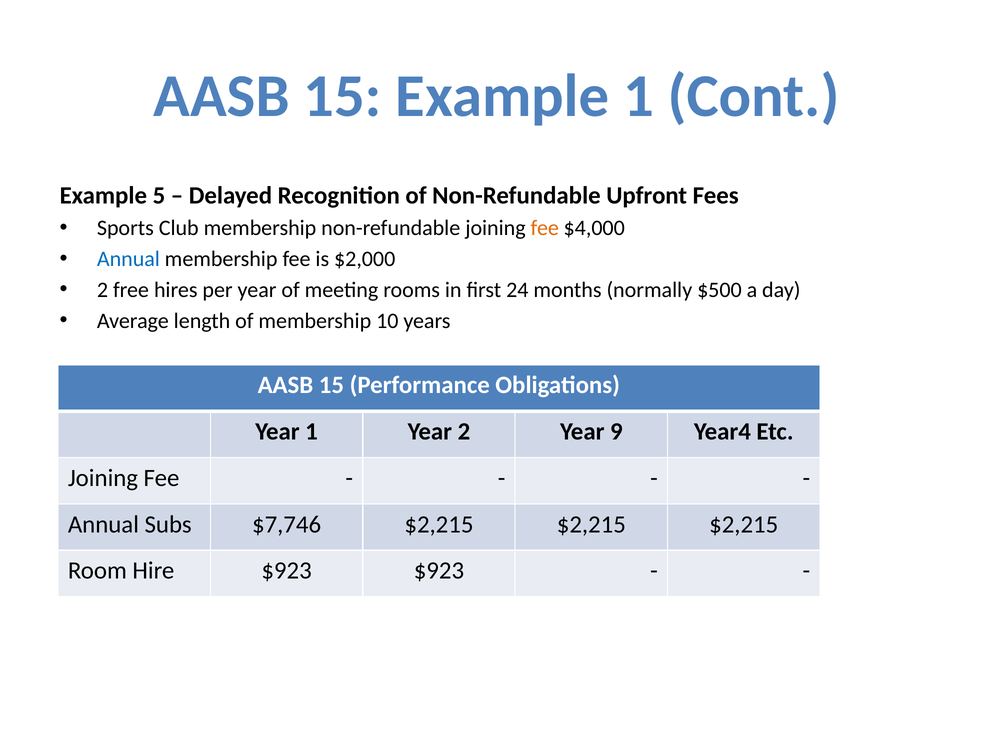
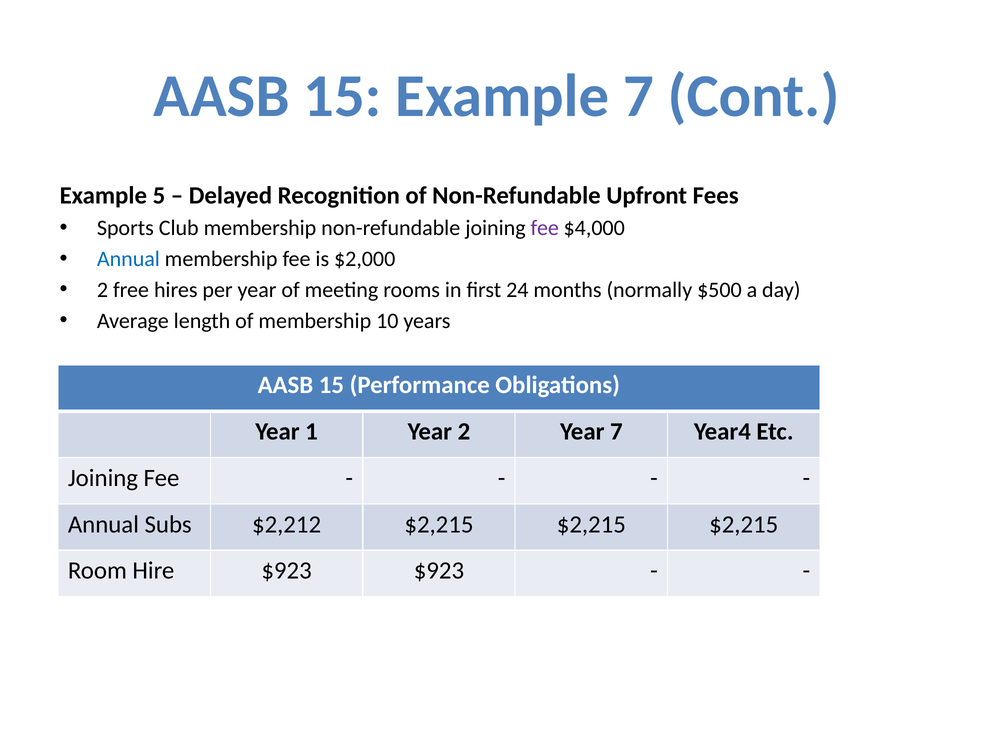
Example 1: 1 -> 7 (638, 96)
fee colour: orange -> purple (545, 228)
Year 9: 9 -> 7 (616, 431)
$7,746: $7,746 -> $2,212 (287, 524)
